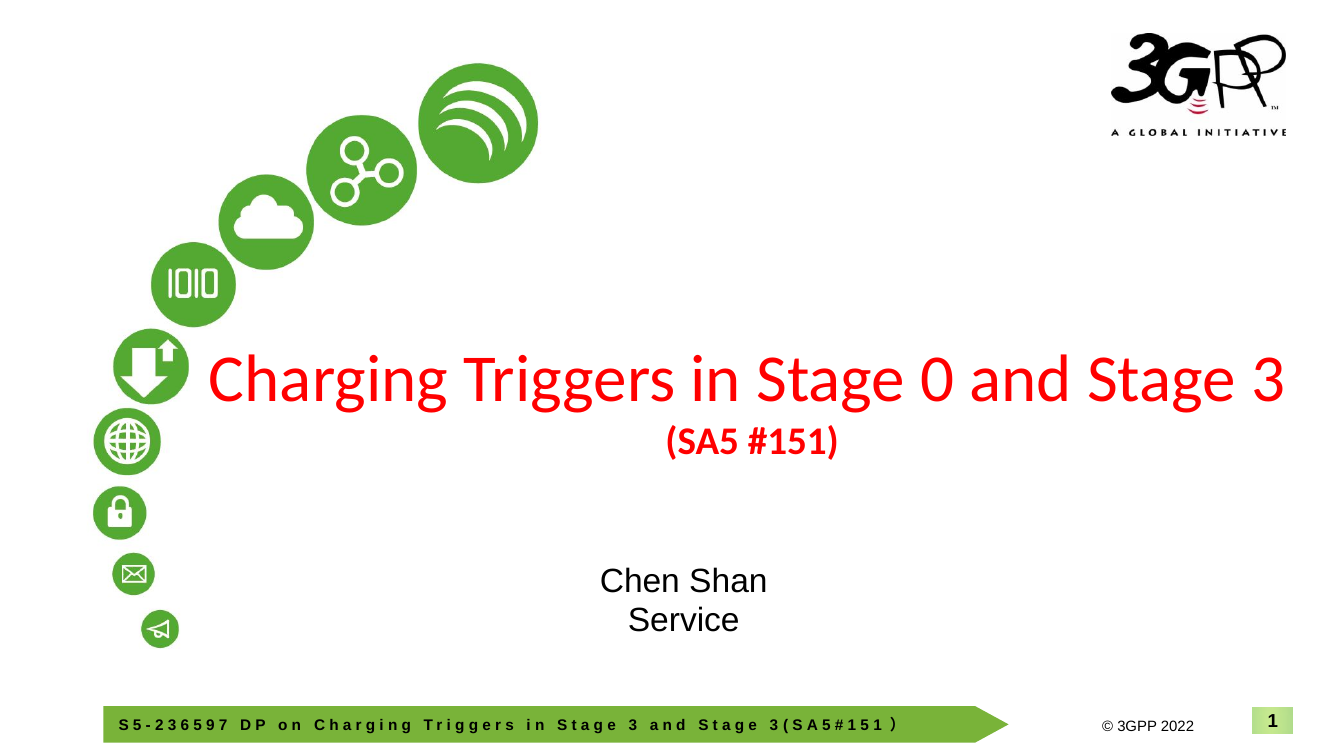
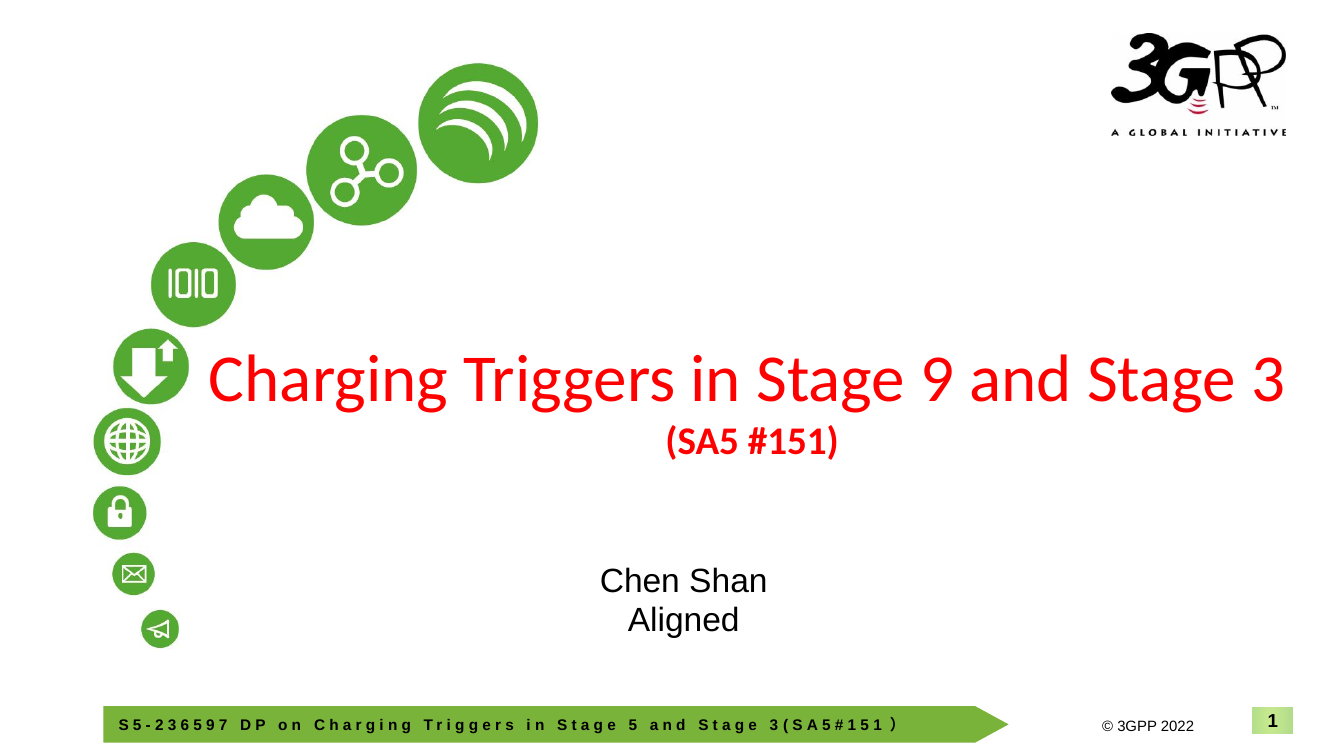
Stage 0: 0 -> 9 (937, 380)
Service: Service -> Aligned (684, 621)
3: 3 -> 5 (633, 725)
